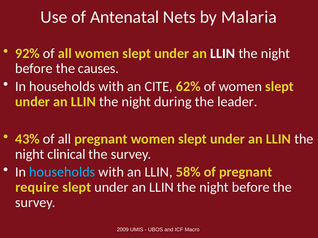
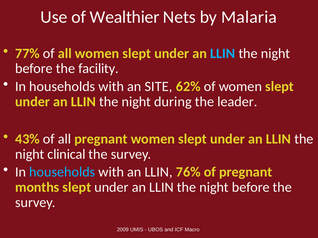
Antenatal: Antenatal -> Wealthier (125, 17)
92%: 92% -> 77% (27, 53)
LLIN colour: white -> light blue (223, 53)
causes: causes -> facility (98, 69)
CITE: CITE -> SITE (159, 87)
58%: 58% -> 76% (188, 172)
require: require -> months (37, 188)
